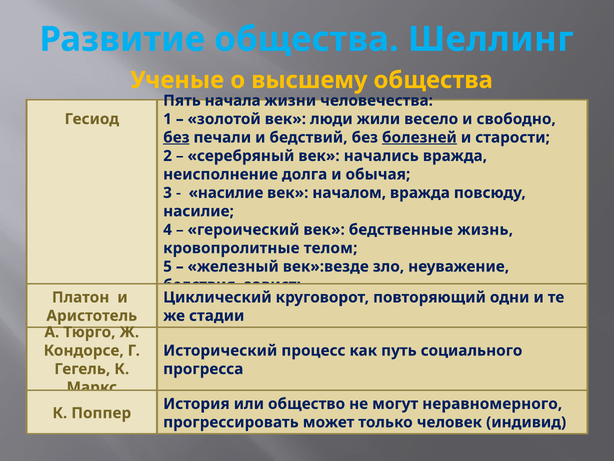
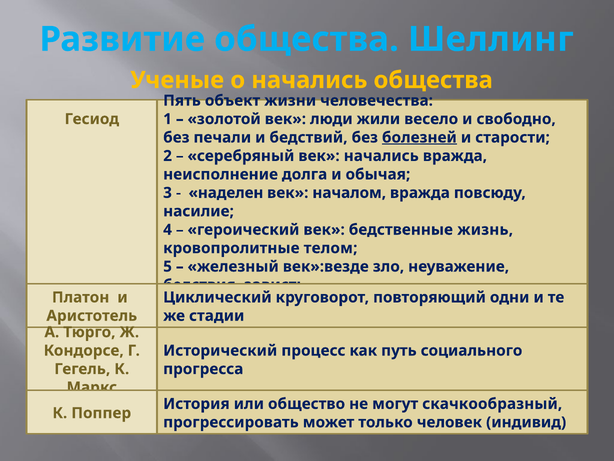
о высшему: высшему -> начались (309, 80)
начала: начала -> объект (233, 100)
без underline: present -> none (176, 137)
насилие: насилие -> наделен (226, 193)
неравномерного: неравномерного -> скачкообразный (492, 403)
